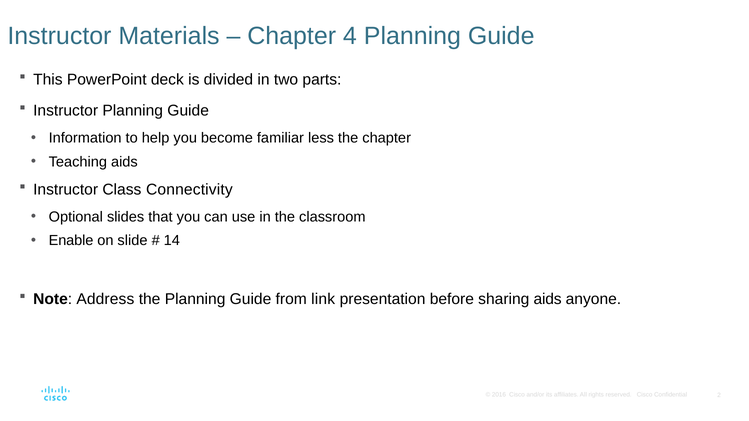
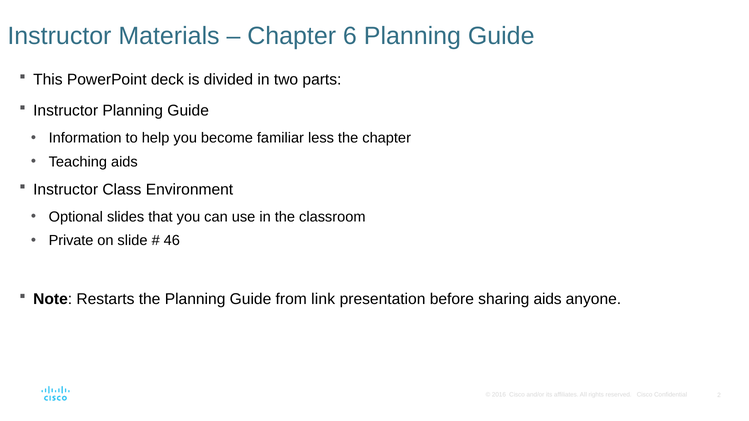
4: 4 -> 6 (350, 36)
Connectivity: Connectivity -> Environment (189, 190)
Enable: Enable -> Private (71, 241)
14: 14 -> 46 (172, 241)
Address: Address -> Restarts (105, 299)
